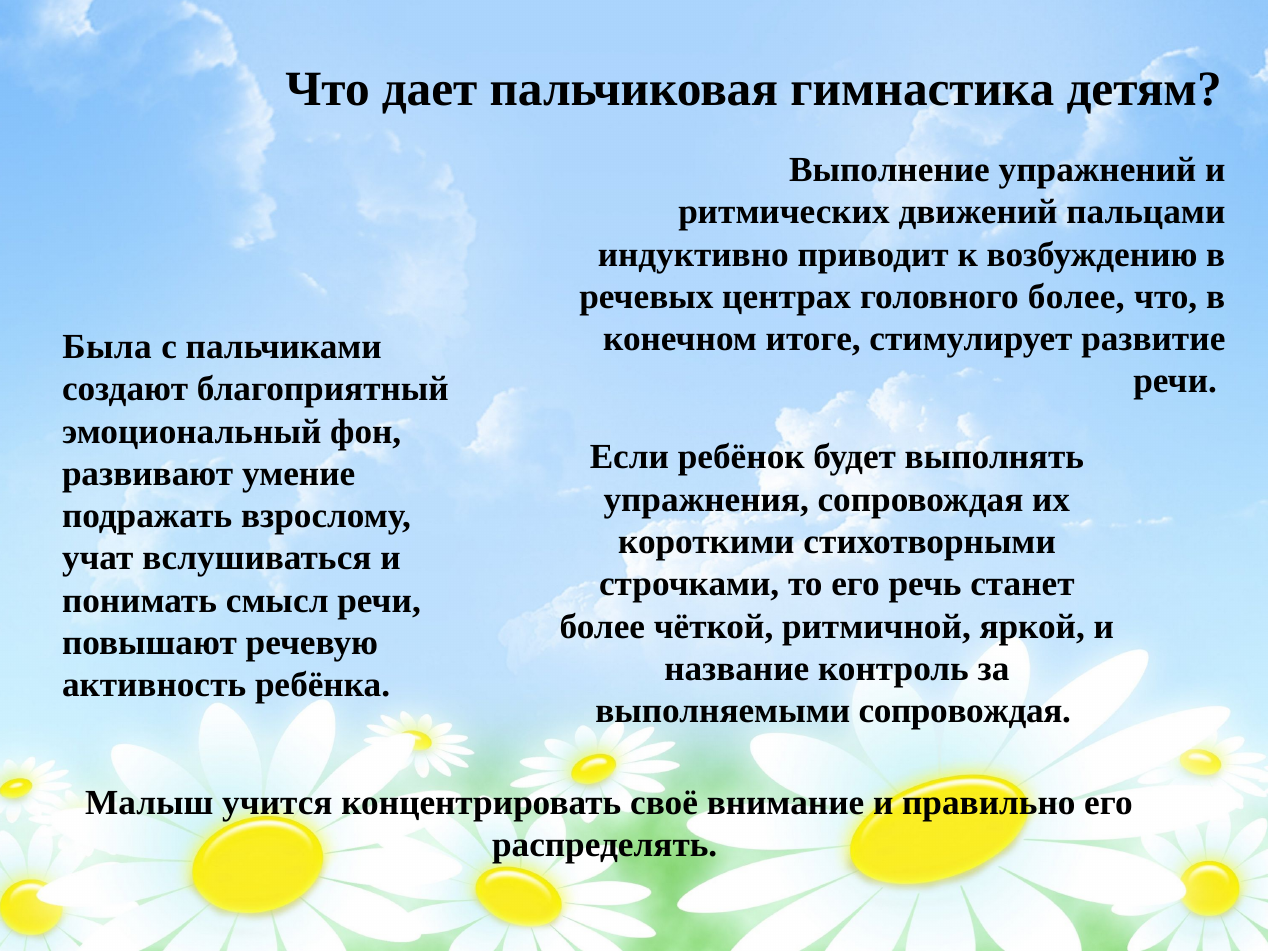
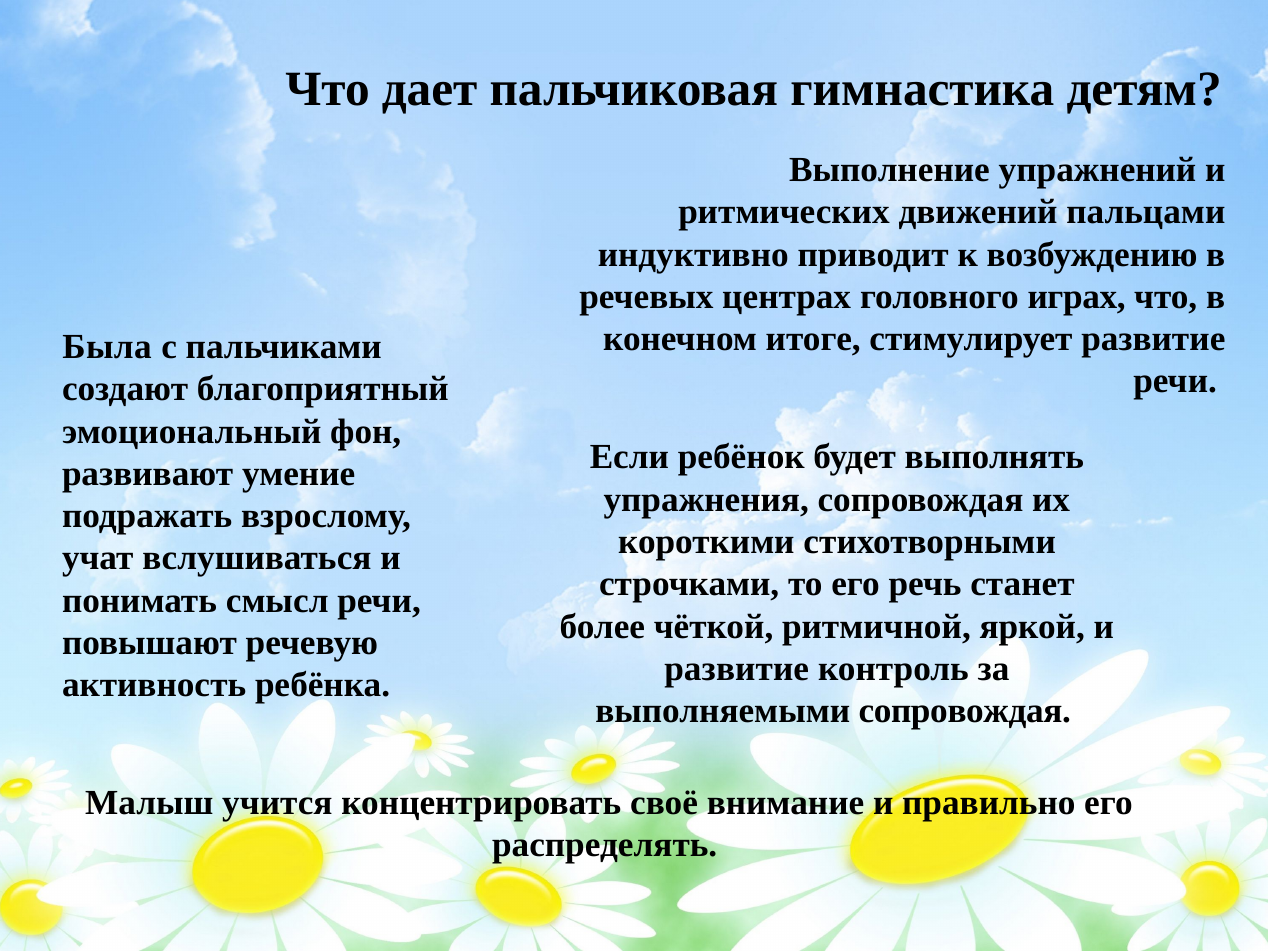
головного более: более -> играх (1077, 297)
название: название -> развитие (737, 669)
